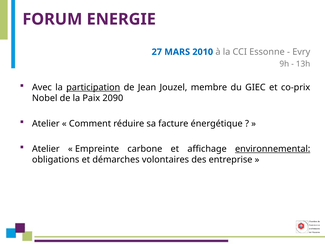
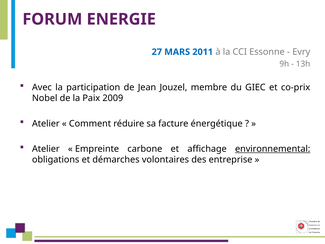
2010: 2010 -> 2011 (203, 52)
participation underline: present -> none (93, 87)
2090: 2090 -> 2009 (113, 98)
